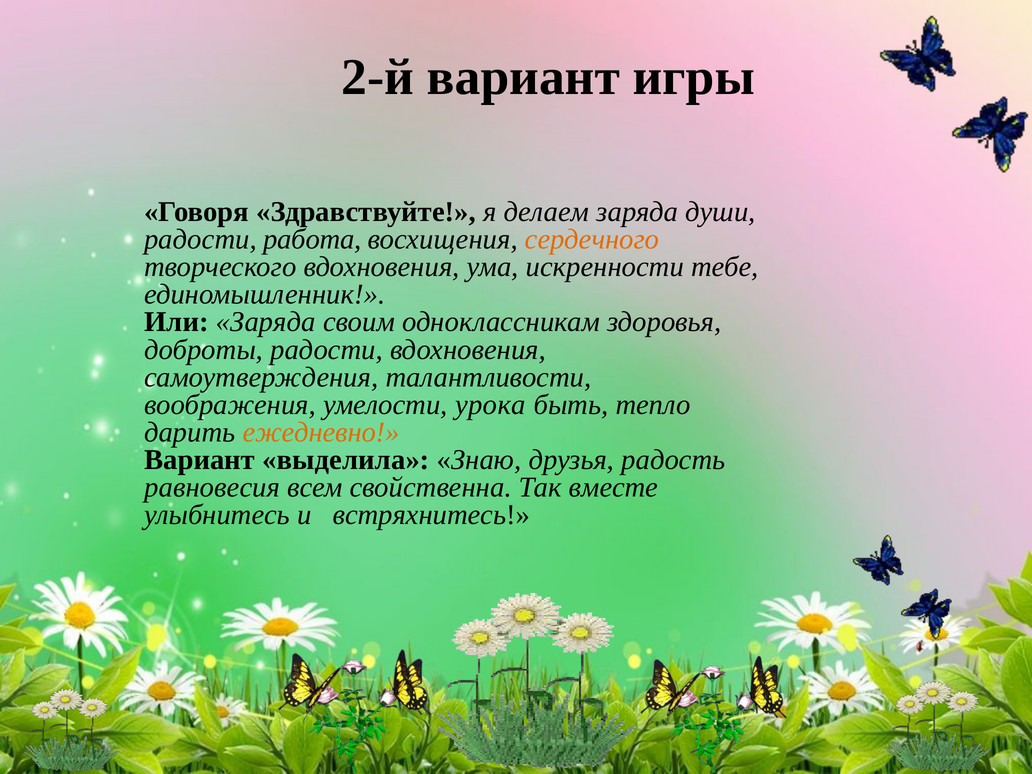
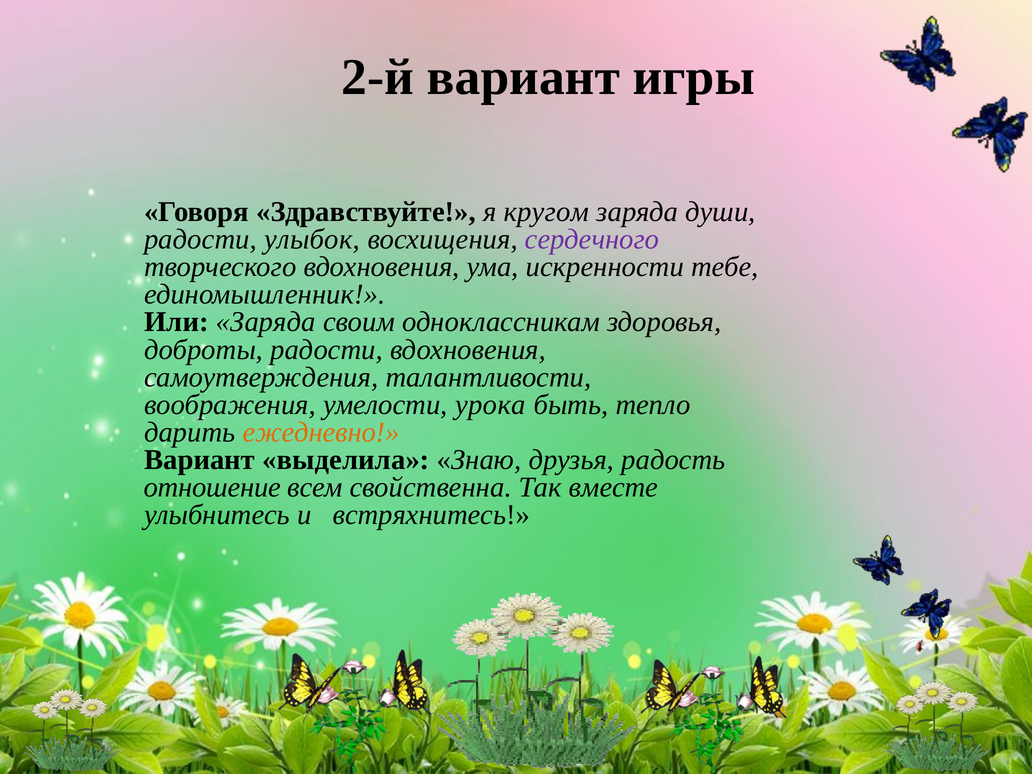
делаем: делаем -> кругом (546, 212)
работа: работа -> улыбок (312, 239)
сердечного colour: orange -> purple (592, 239)
равновесия: равновесия -> отношение (212, 487)
